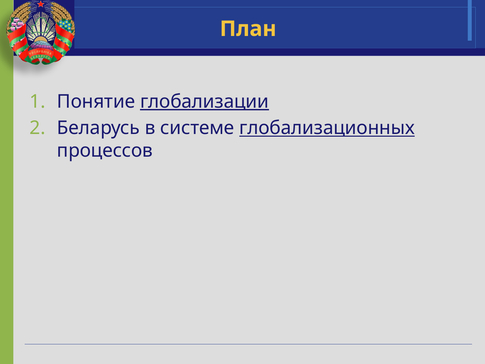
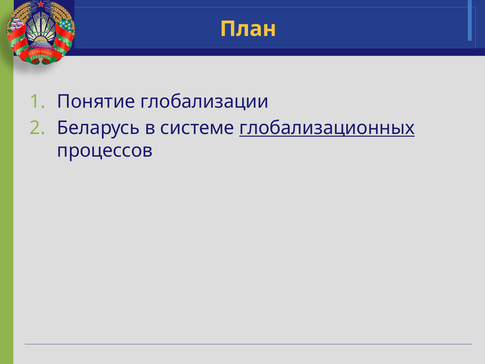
глобализации underline: present -> none (205, 101)
